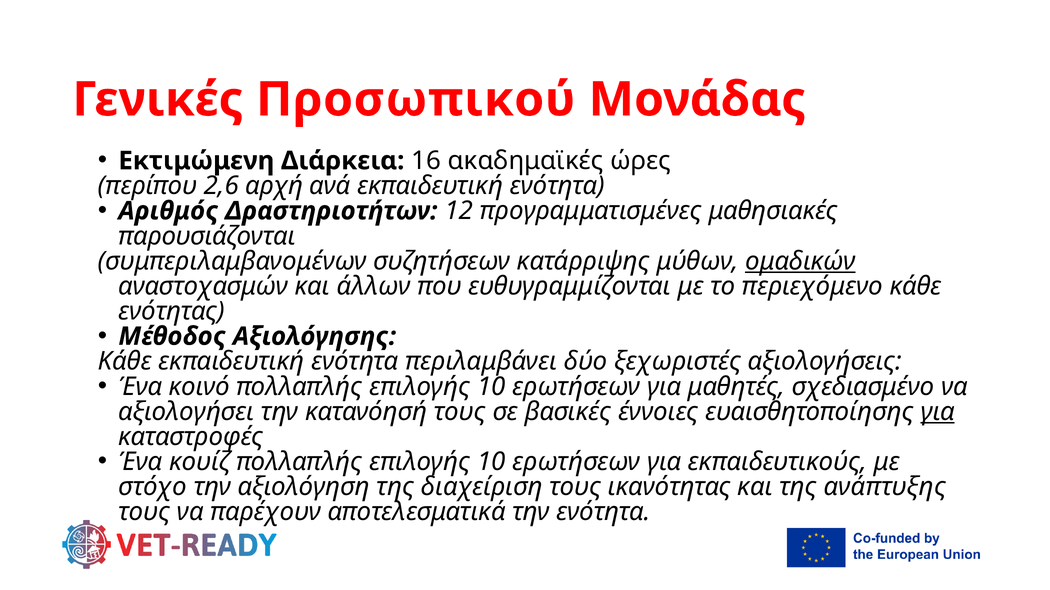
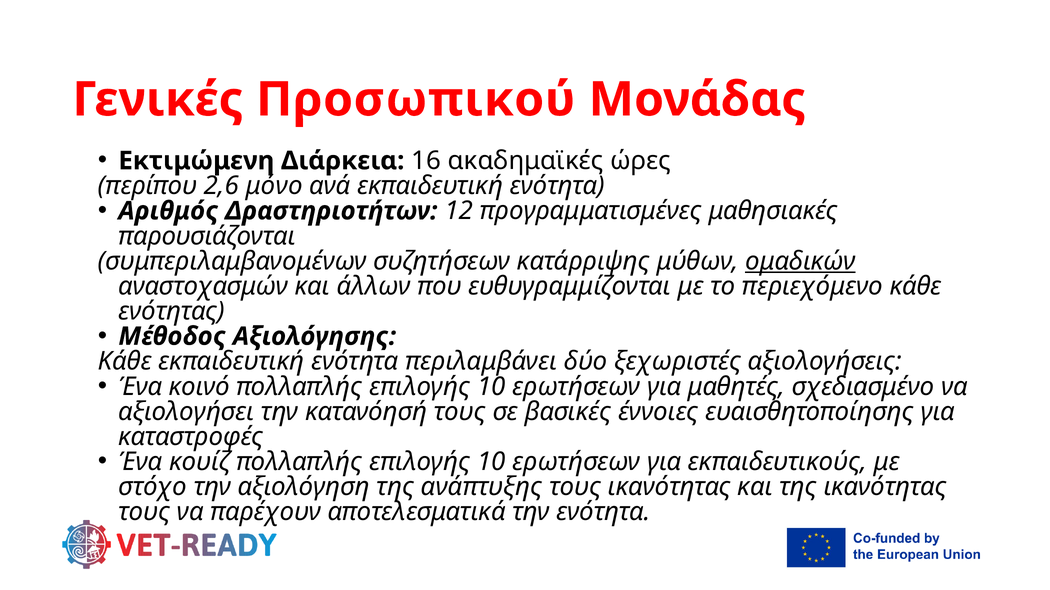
αρχή: αρχή -> μόνο (274, 186)
για underline: present -> none (938, 412)
διαχείριση: διαχείριση -> ανάπτυξης (482, 487)
της ανάπτυξης: ανάπτυξης -> ικανότητας (885, 487)
